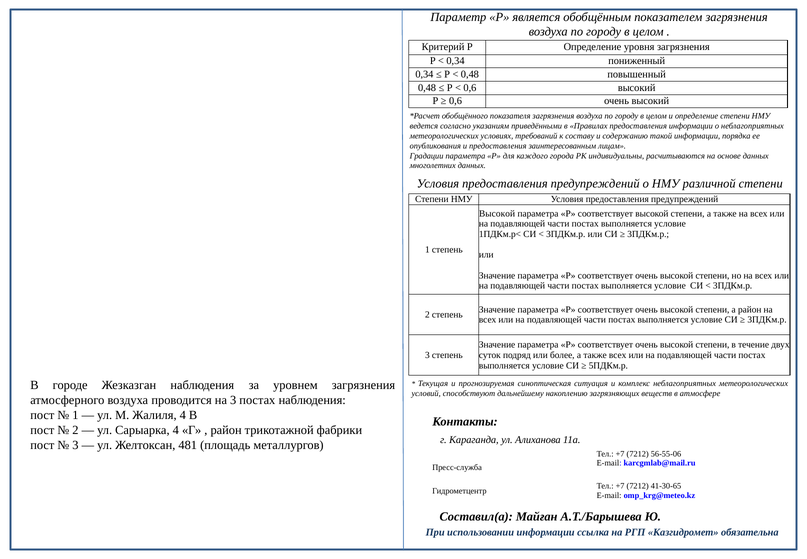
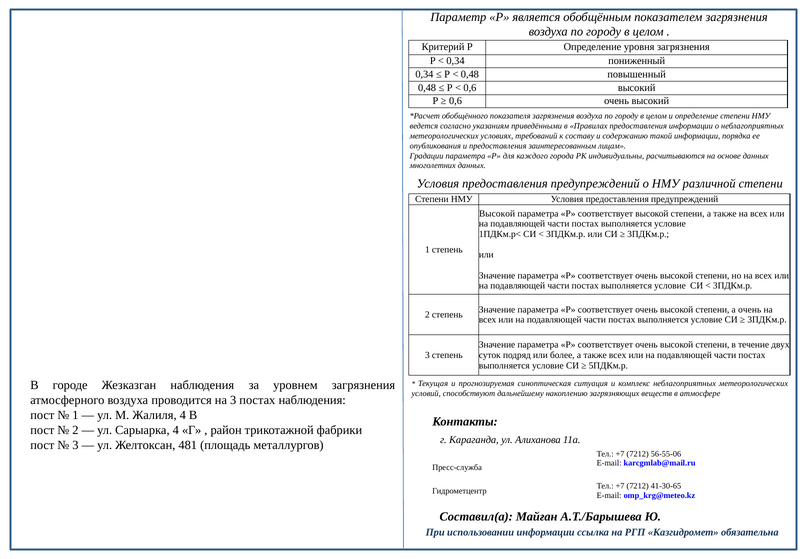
а район: район -> очень (750, 309)
